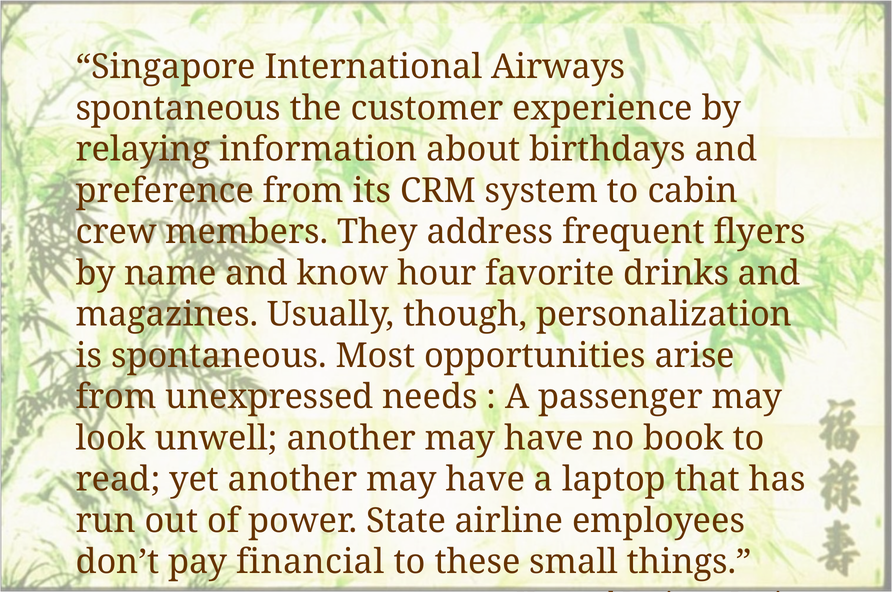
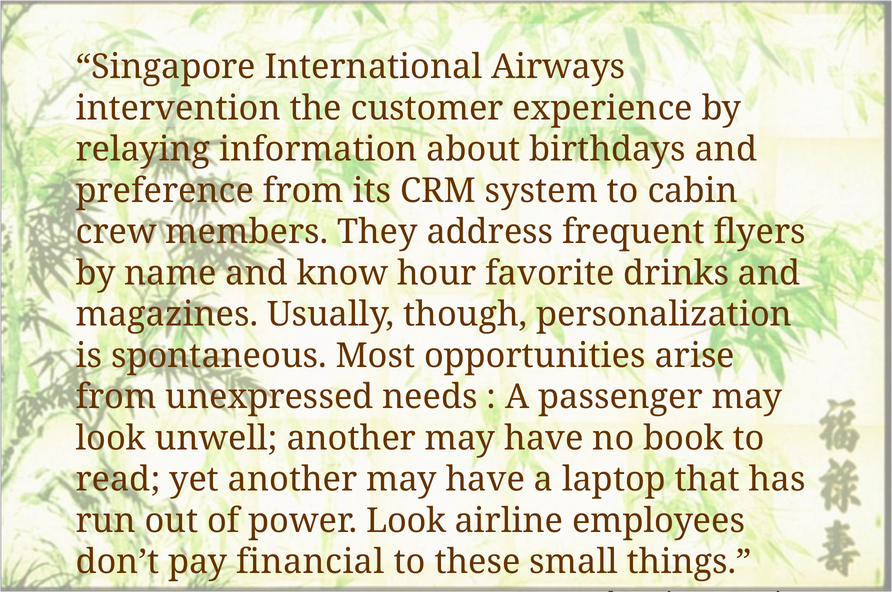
spontaneous: spontaneous -> intervention (178, 108)
power State: State -> Look (406, 520)
